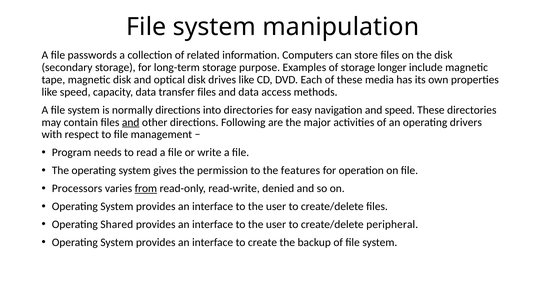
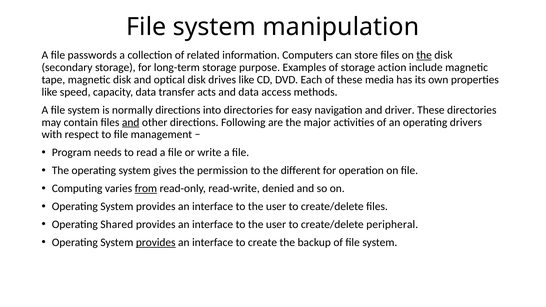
the underline: none -> present (424, 55)
longer: longer -> action (392, 67)
transfer files: files -> acts (207, 92)
and speed: speed -> driver (400, 110)
features: features -> different (301, 171)
Processors: Processors -> Computing (77, 189)
provides underline: none -> present (156, 242)
